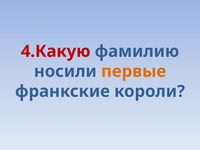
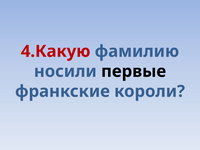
первые colour: orange -> black (134, 71)
